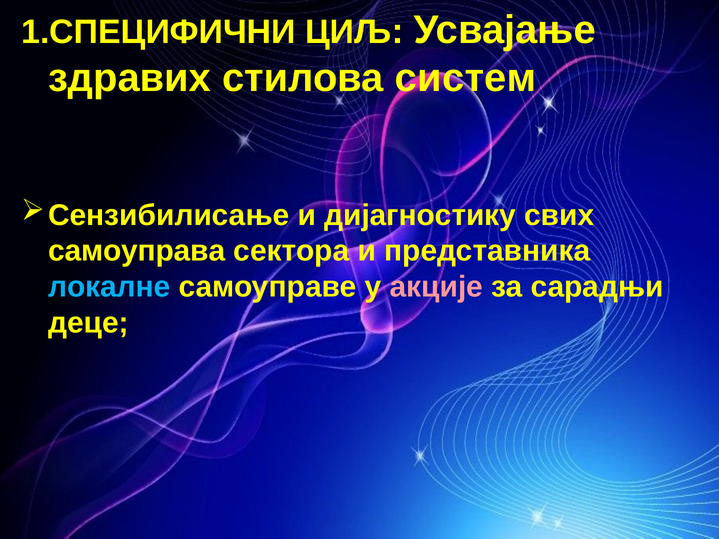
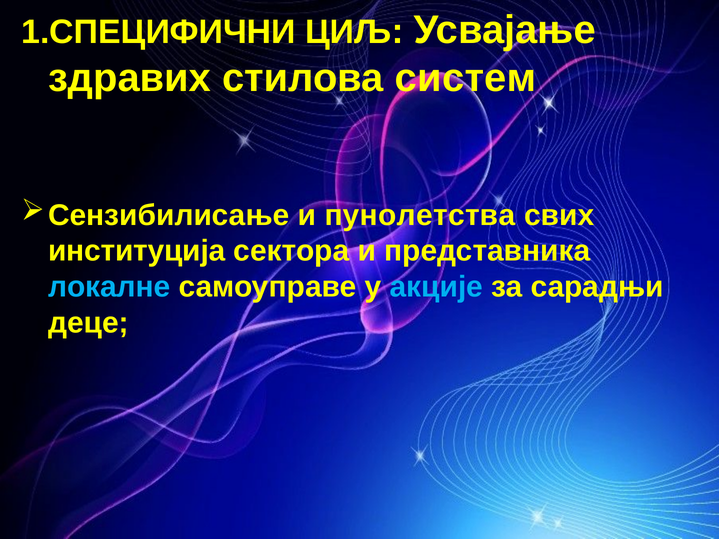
дијагностику: дијагностику -> пунолетства (420, 215)
самоуправа: самоуправа -> институција (137, 251)
акције colour: pink -> light blue (436, 287)
